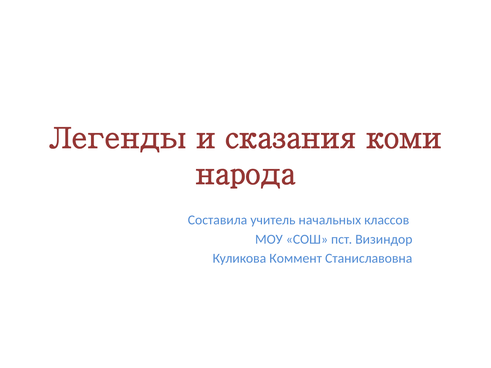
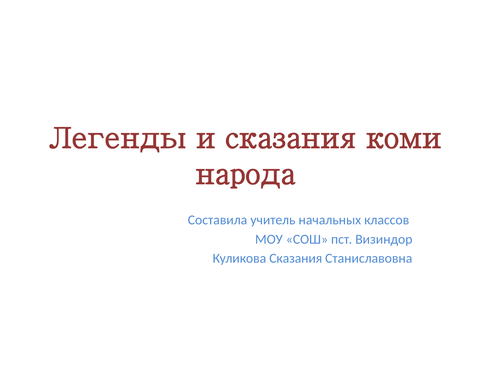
Куликова Коммент: Коммент -> Сказания (296, 259)
